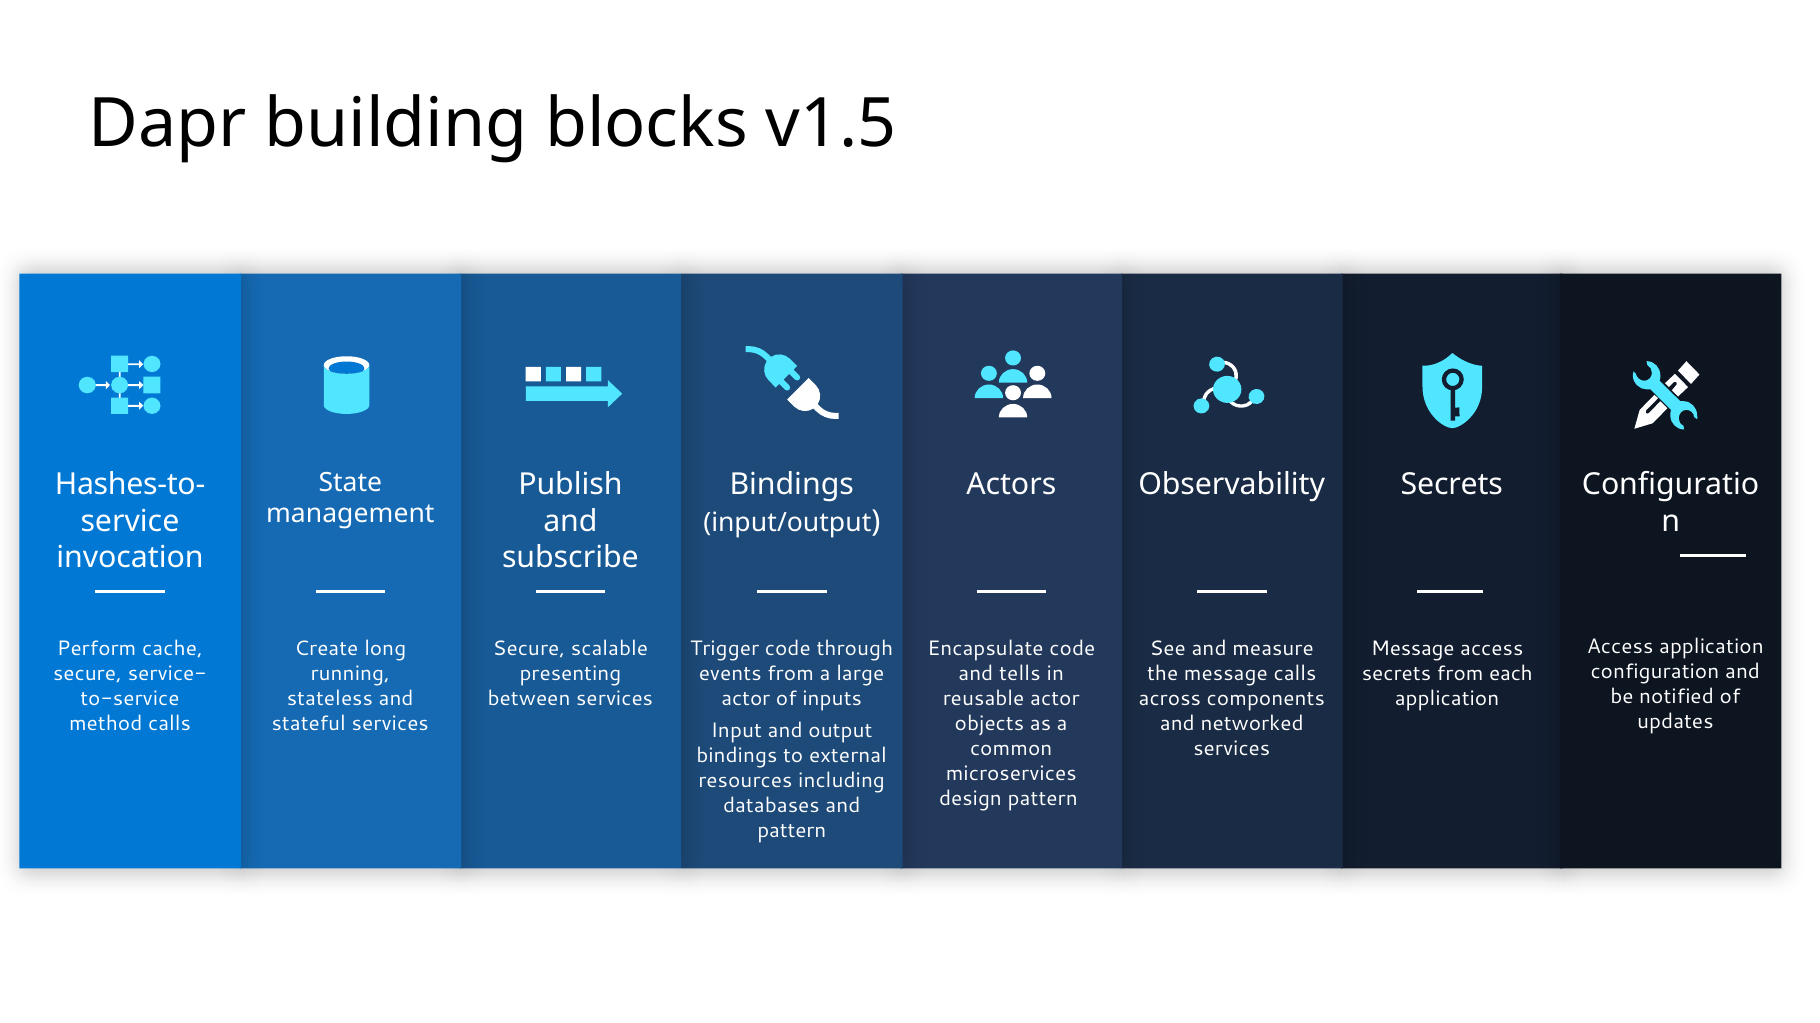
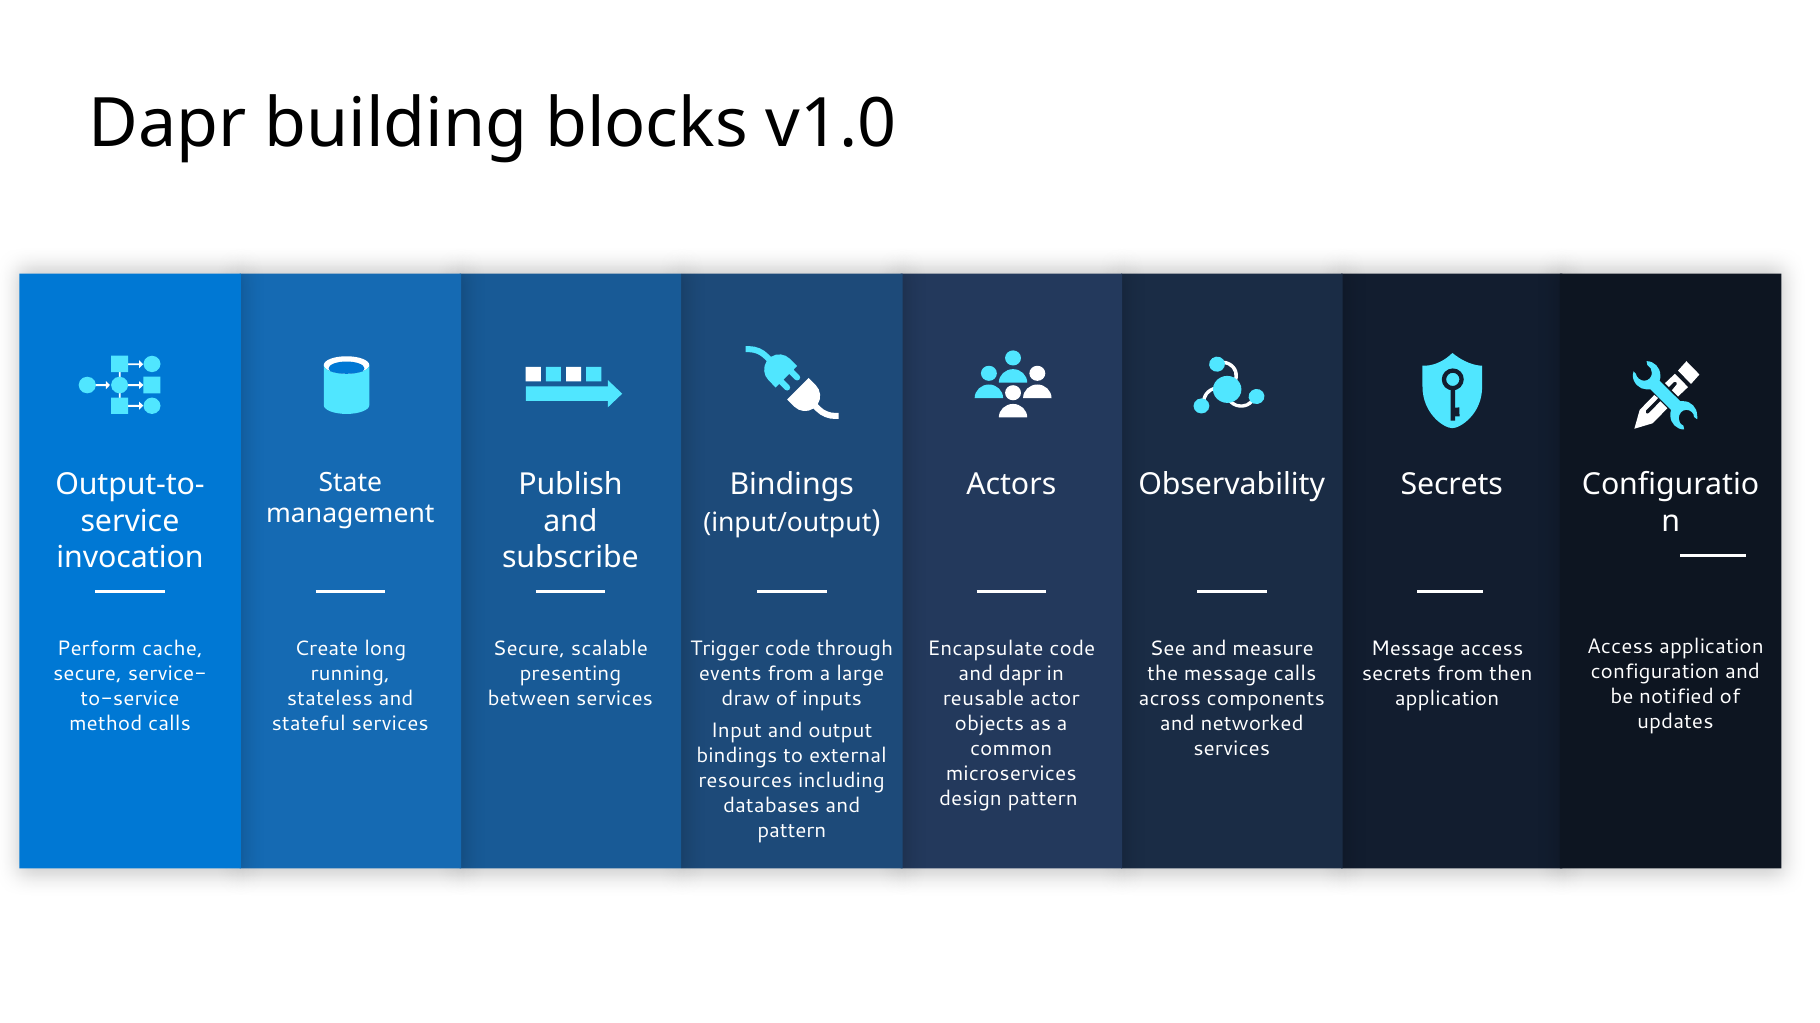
v1.5: v1.5 -> v1.0 (831, 124)
Hashes-to-: Hashes-to- -> Output-to- (130, 485)
and tells: tells -> dapr (1020, 674)
each: each -> then (1511, 674)
actor: actor -> draw (746, 699)
